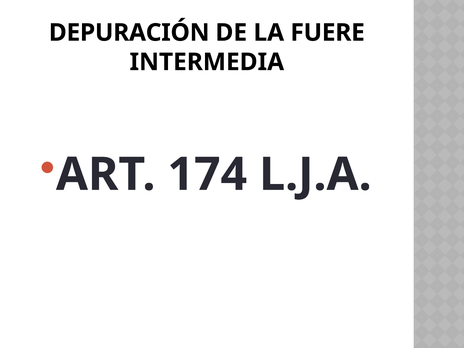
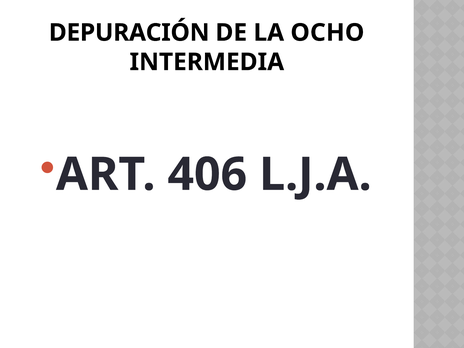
FUERE: FUERE -> OCHO (327, 33)
174: 174 -> 406 (207, 175)
